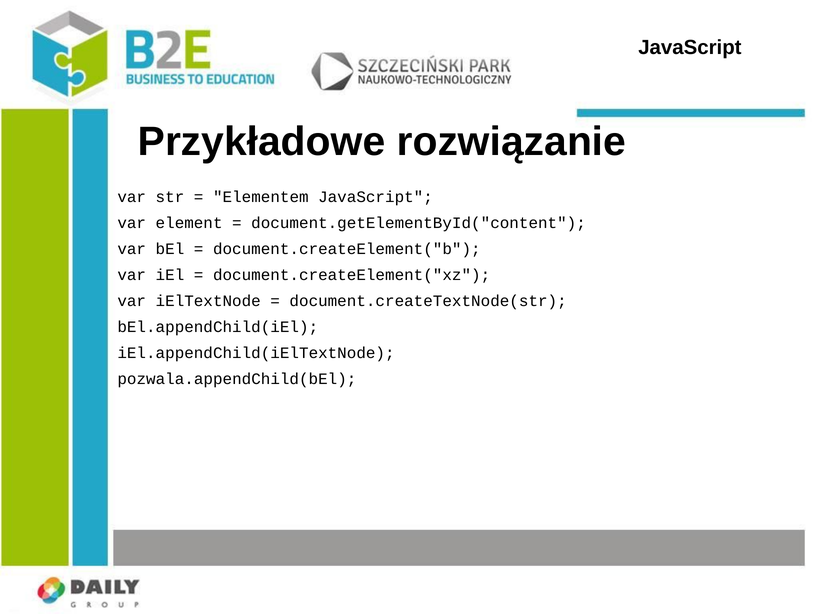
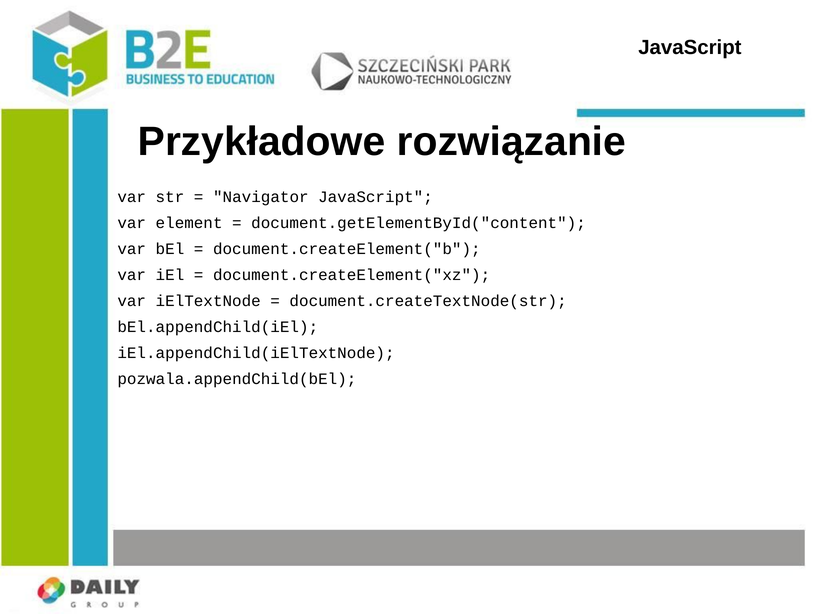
Elementem: Elementem -> Navigator (261, 197)
